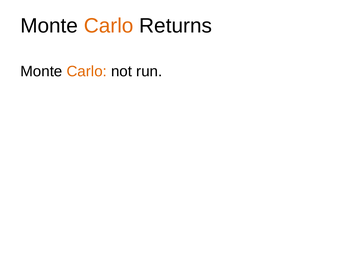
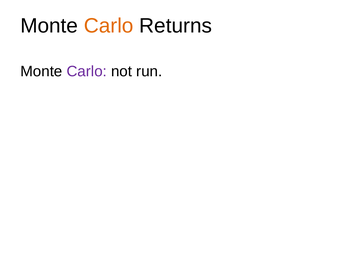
Carlo colour: orange -> purple (87, 71)
